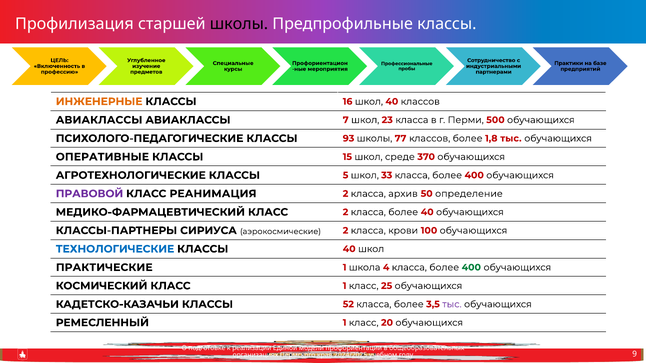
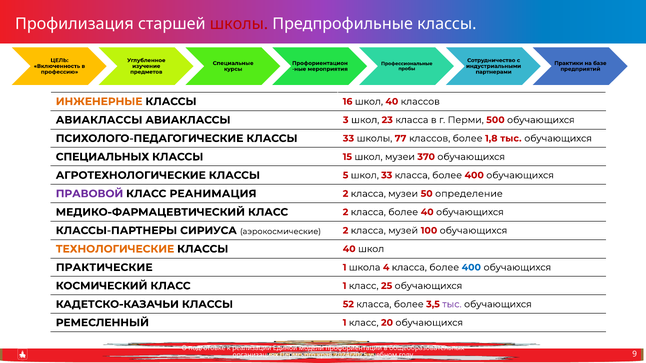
школы colour: black -> red (239, 24)
7: 7 -> 3 (346, 120)
КЛАССЫ 93: 93 -> 33 (348, 139)
ОПЕРАТИВНЫЕ: ОПЕРАТИВНЫЕ -> СПЕЦИАЛЬНЫХ (102, 157)
школ среде: среде -> музеи (400, 157)
класса архив: архив -> музеи (403, 194)
крови: крови -> музей (403, 231)
ТЕХНОЛОГИЧЕСКИЕ colour: blue -> orange (115, 249)
400 colour: green -> blue (471, 268)
